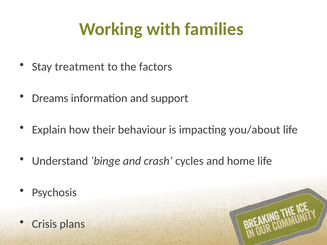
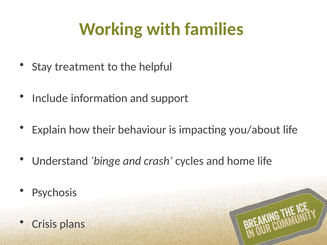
factors: factors -> helpful (156, 67)
Dreams: Dreams -> Include (50, 98)
